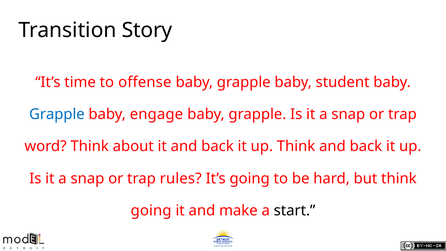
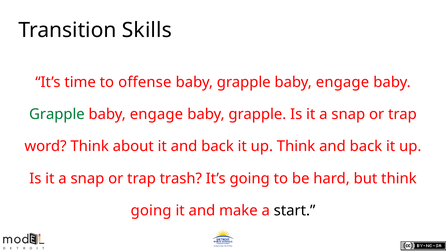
Story: Story -> Skills (147, 30)
student: student -> engage (343, 82)
Grapple colour: blue -> green (57, 114)
rules: rules -> trash (181, 178)
